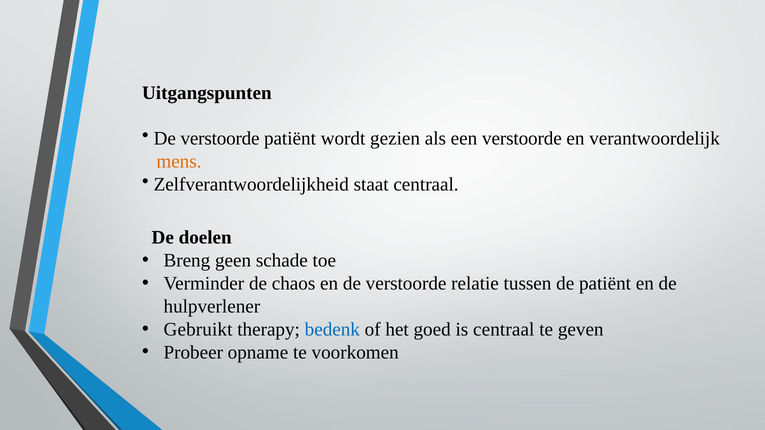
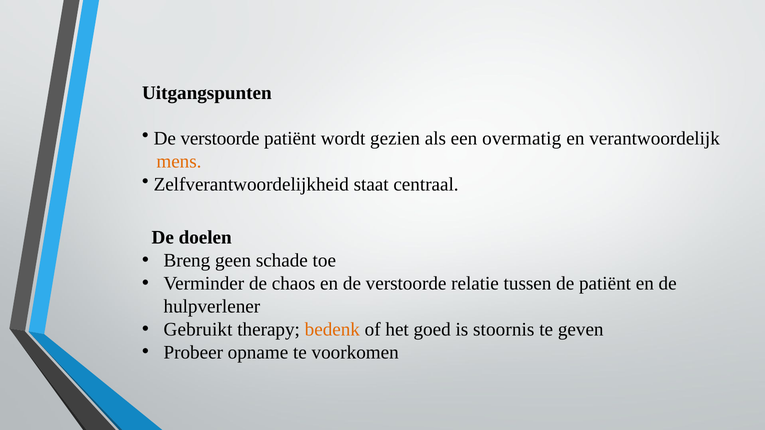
een verstoorde: verstoorde -> overmatig (522, 139)
bedenk colour: blue -> orange (332, 330)
is centraal: centraal -> stoornis (504, 330)
